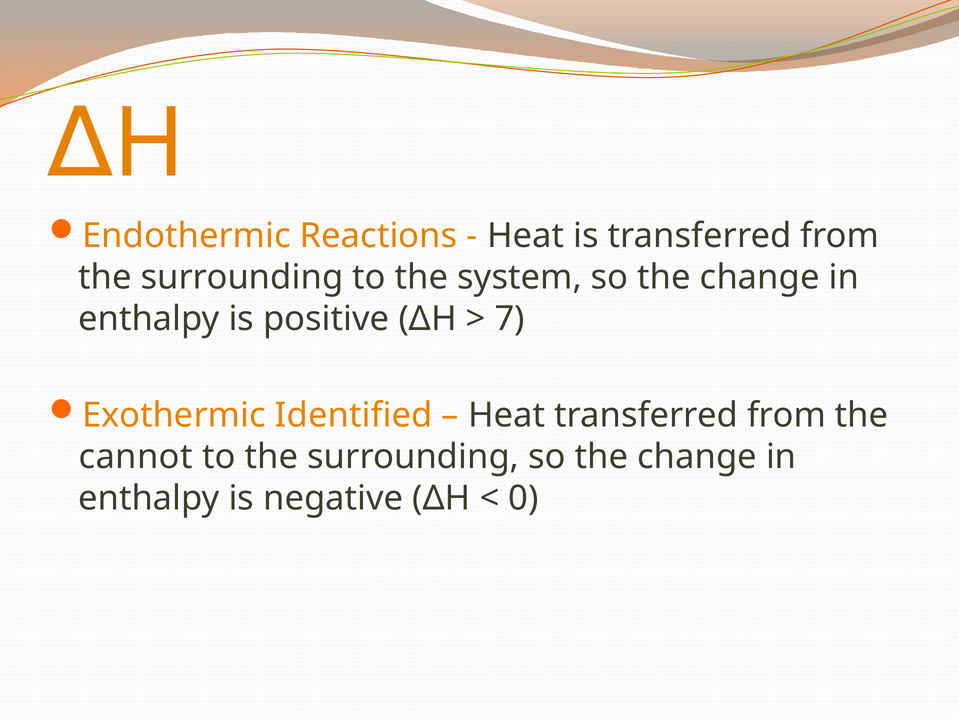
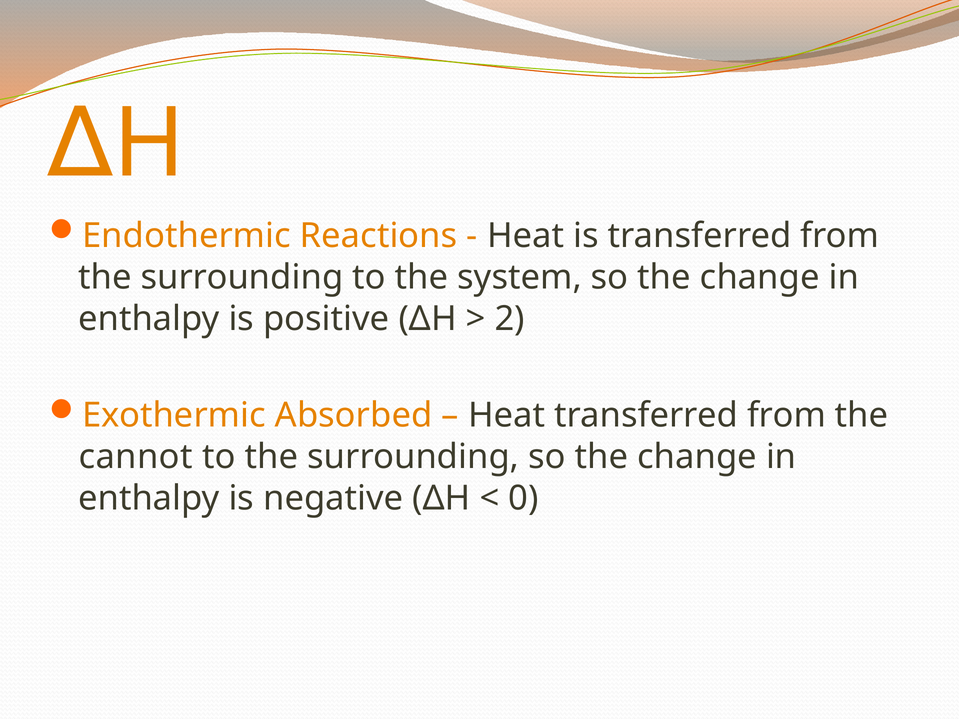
7: 7 -> 2 (510, 319)
Identified: Identified -> Absorbed (354, 416)
